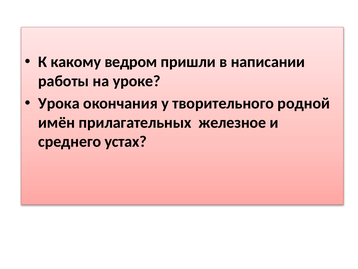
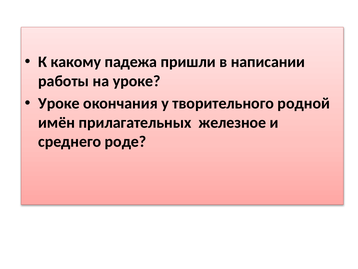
ведром: ведром -> падежа (131, 62)
Урока: Урока -> Уроке (59, 103)
устах: устах -> роде (126, 141)
